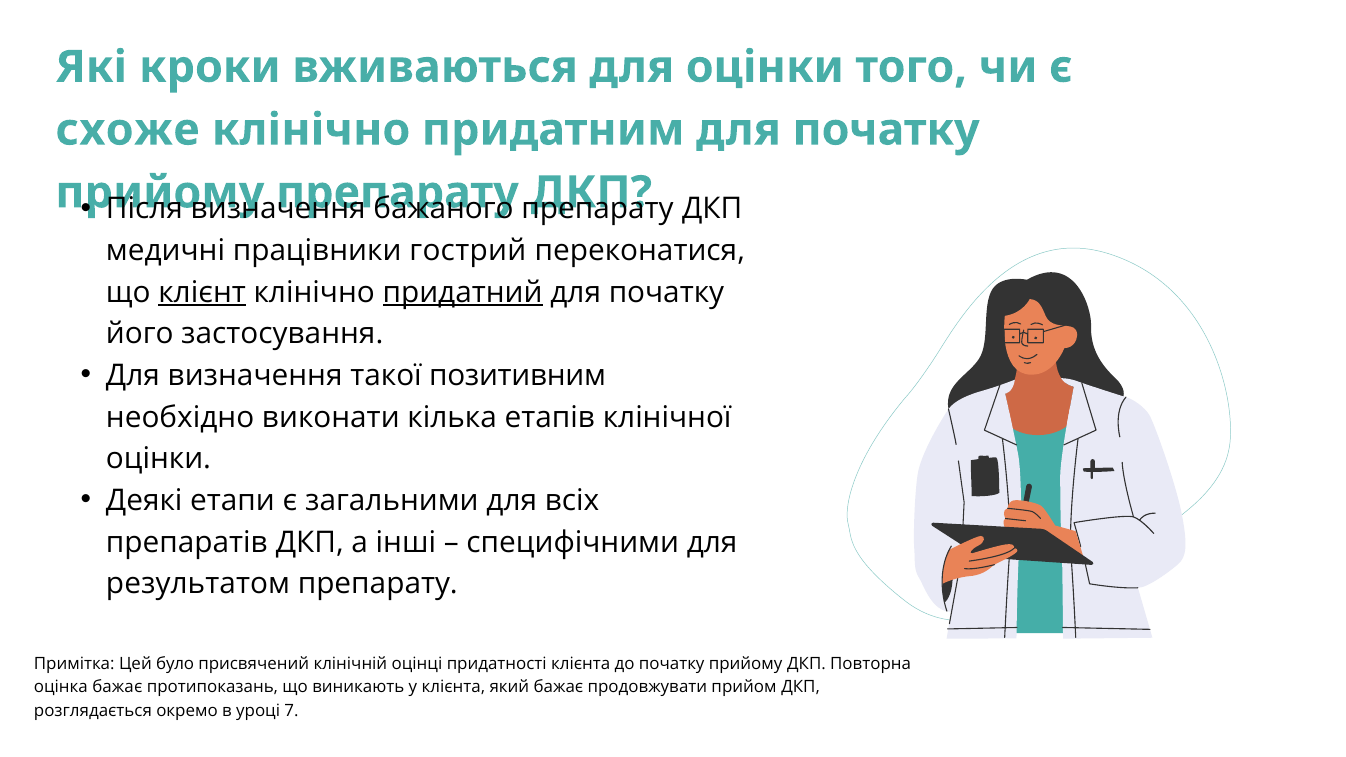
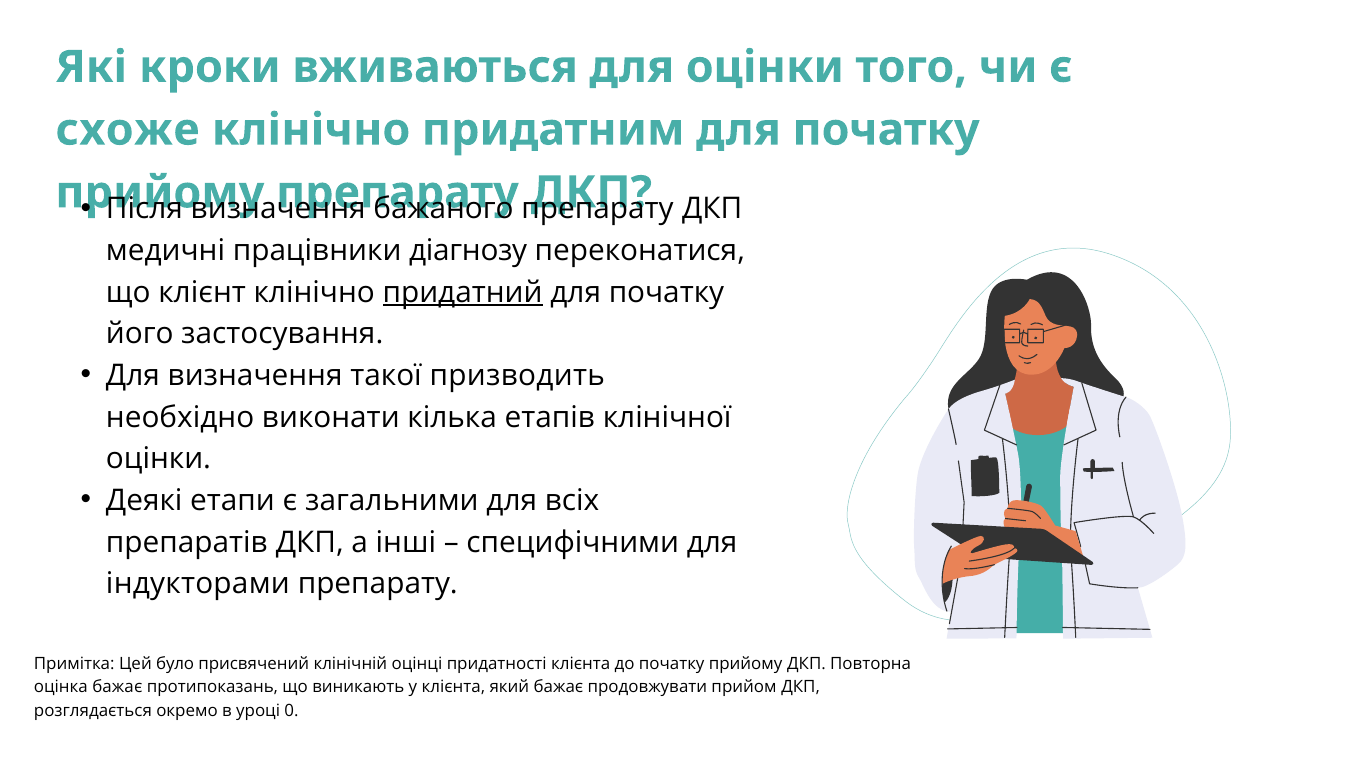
гострий: гострий -> діагнозу (468, 251)
клієнт underline: present -> none (202, 292)
позитивним: позитивним -> призводить (517, 376)
результатом: результатом -> індукторами (198, 584)
7: 7 -> 0 (292, 711)
